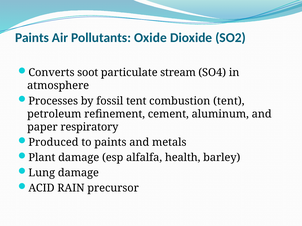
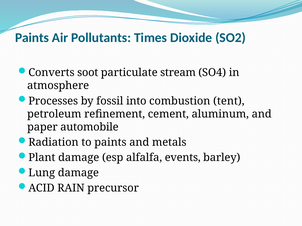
Oxide: Oxide -> Times (151, 38)
fossil tent: tent -> into (136, 101)
respiratory: respiratory -> automobile (89, 127)
Produced: Produced -> Radiation (54, 143)
health: health -> events (183, 158)
